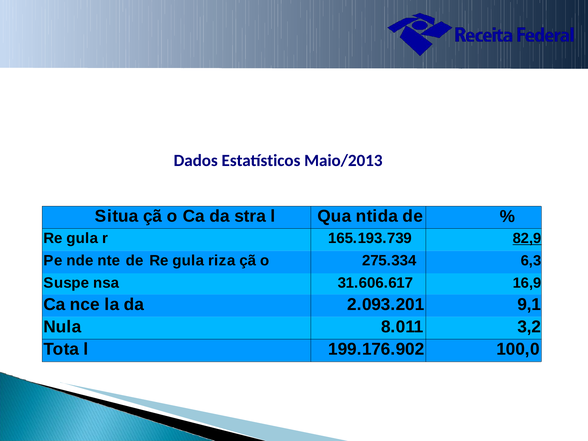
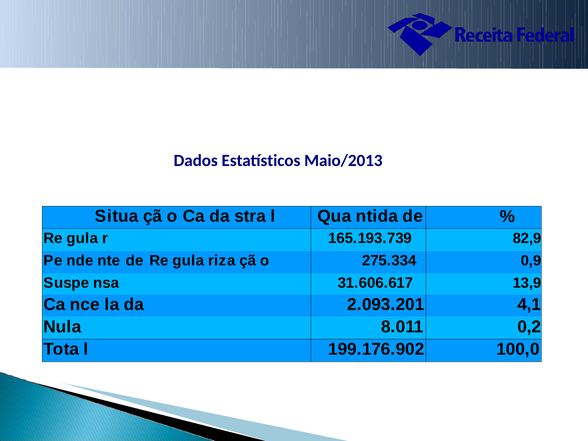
82,9 underline: present -> none (527, 238)
6,3: 6,3 -> 0,9 (531, 261)
16,9: 16,9 -> 13,9 (527, 283)
9,1: 9,1 -> 4,1 (529, 305)
3,2: 3,2 -> 0,2 (529, 327)
